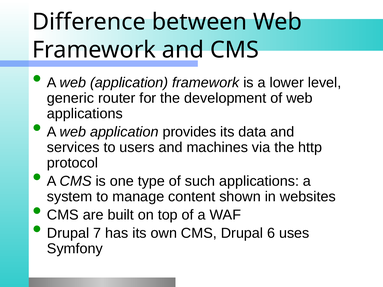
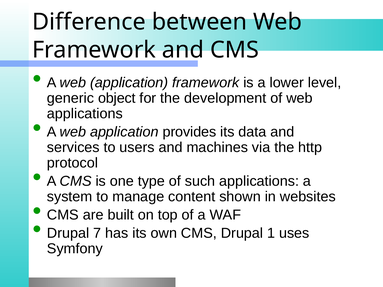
router: router -> object (117, 98)
6: 6 -> 1 (271, 233)
